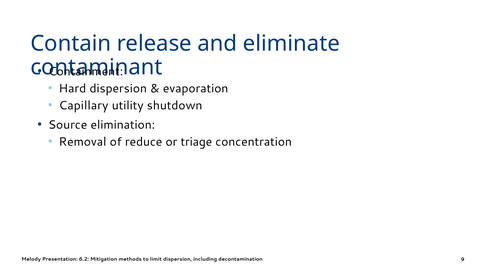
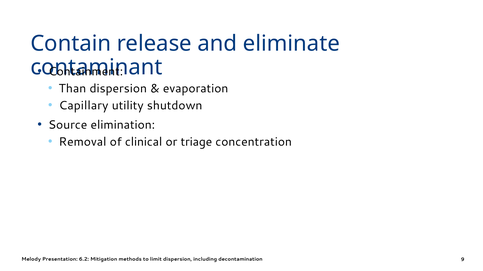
Hard: Hard -> Than (72, 89)
reduce: reduce -> clinical (144, 142)
